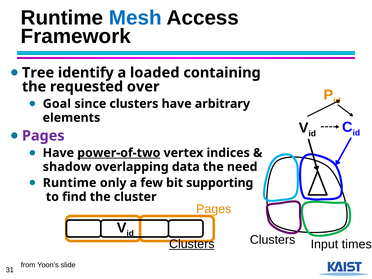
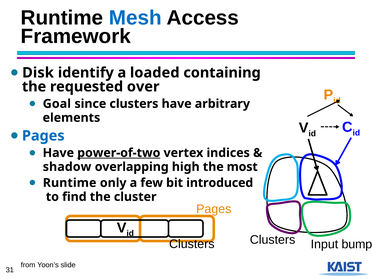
Tree: Tree -> Disk (38, 73)
Pages colour: purple -> blue (43, 136)
data: data -> high (186, 167)
need: need -> most (242, 167)
supporting: supporting -> introduced (220, 183)
Clusters underline: present -> none (192, 244)
times: times -> bump (357, 244)
